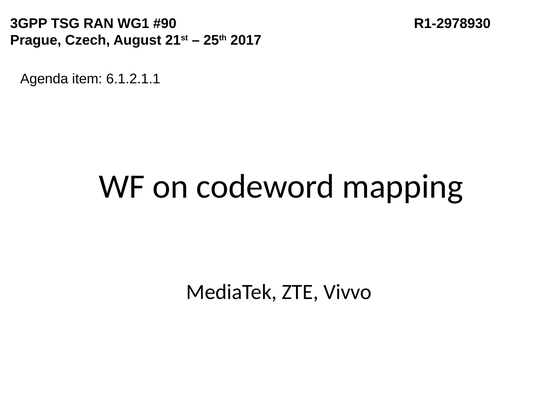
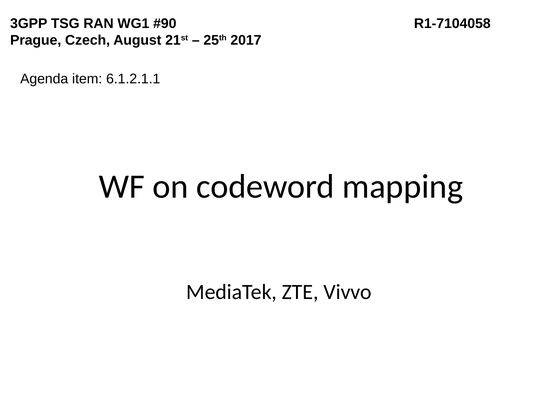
R1-2978930: R1-2978930 -> R1-7104058 (452, 23)
